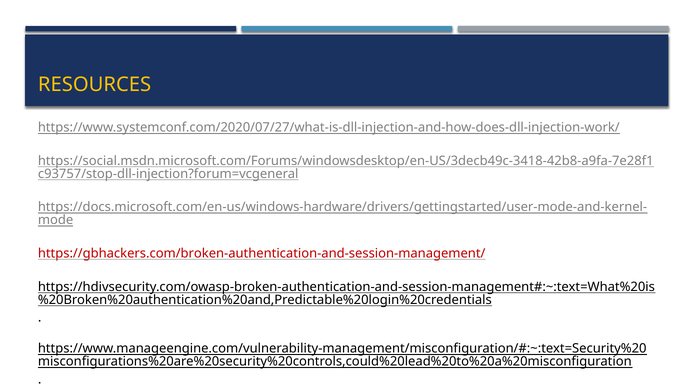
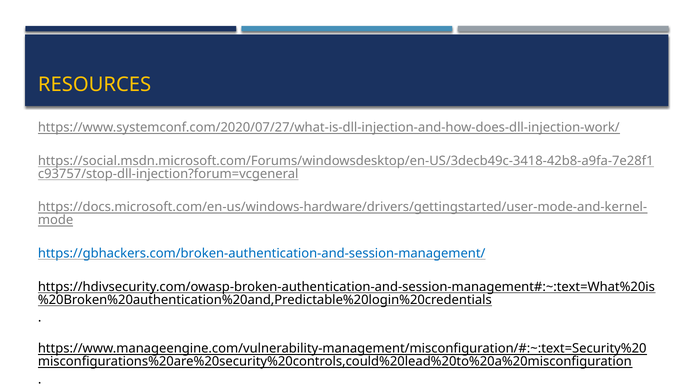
https://gbhackers.com/broken-authentication-and-session-management/ colour: red -> blue (262, 254)
